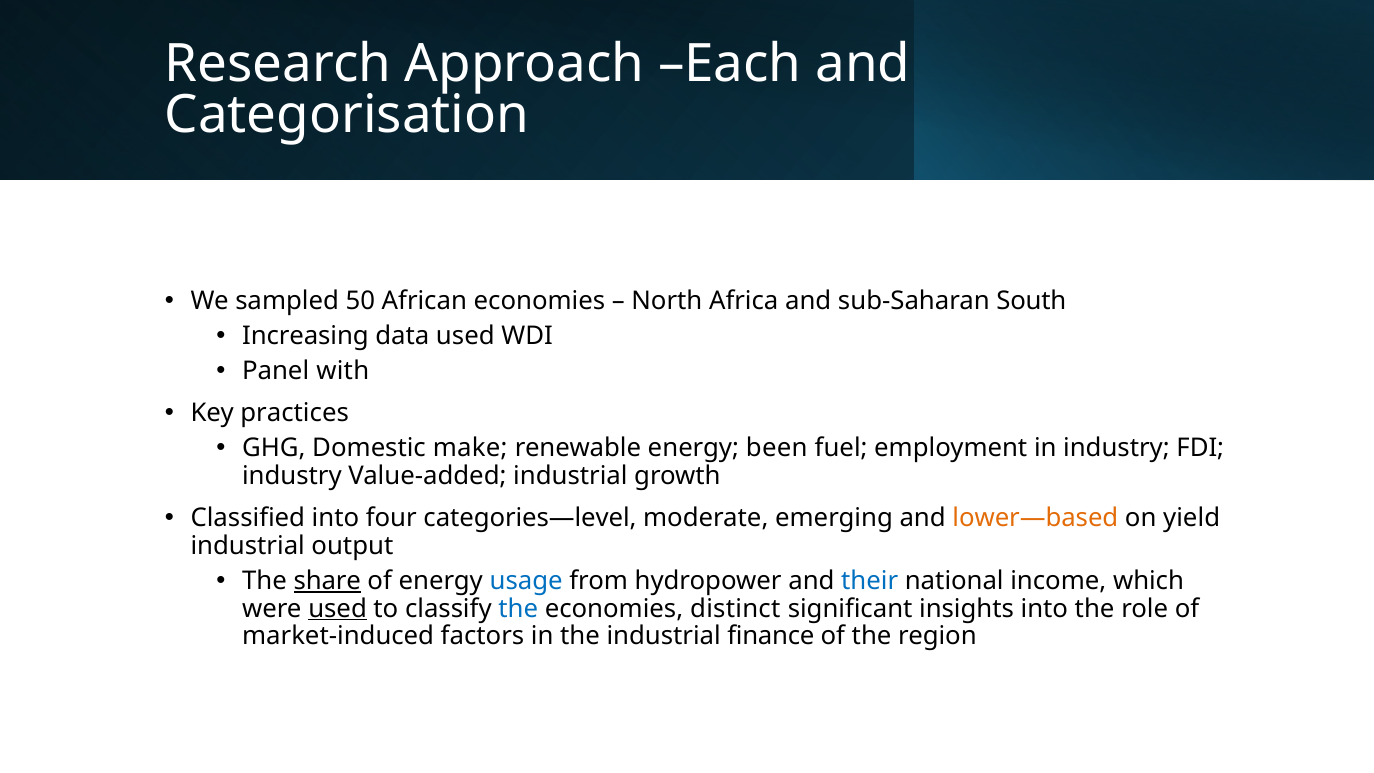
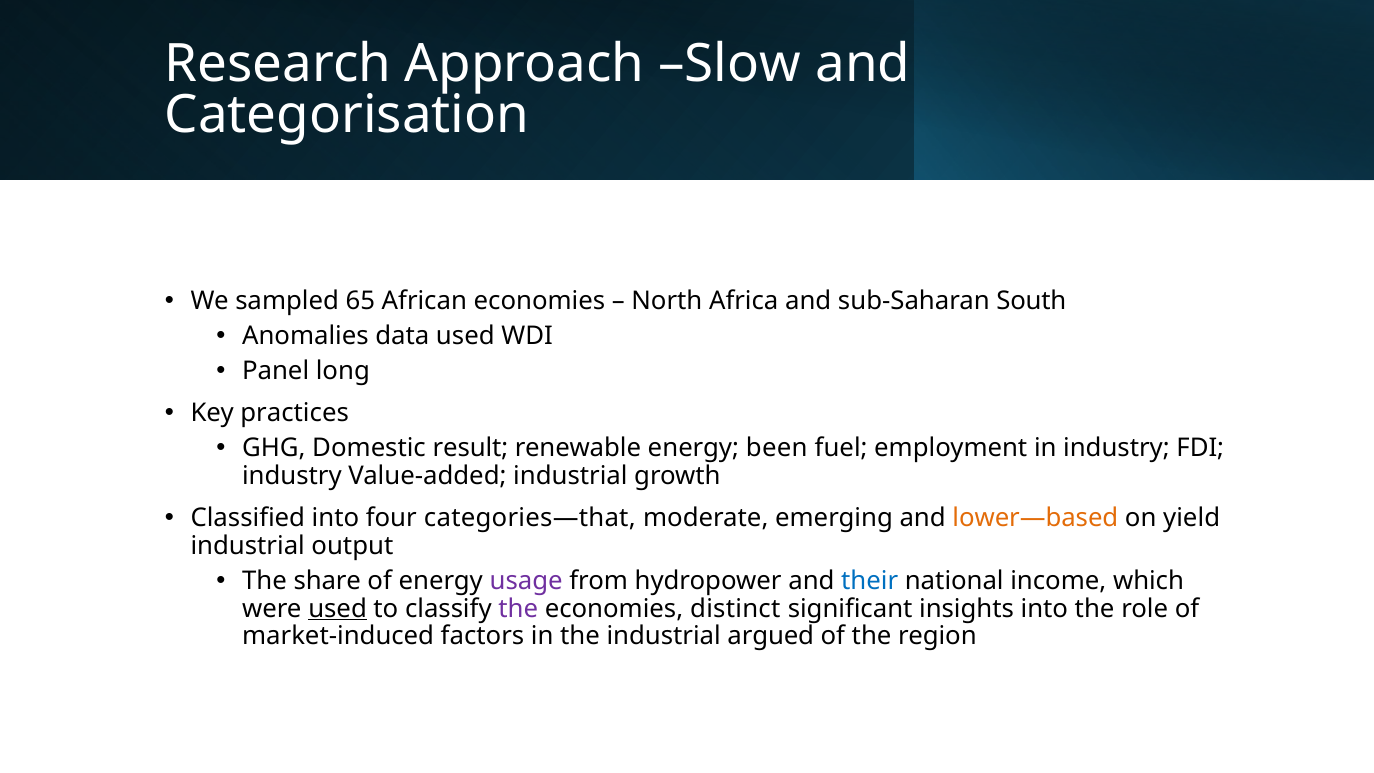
Each: Each -> Slow (730, 64)
50: 50 -> 65 (360, 301)
Increasing: Increasing -> Anomalies (305, 336)
with: with -> long (343, 371)
make: make -> result (470, 448)
categories—level: categories—level -> categories—that (530, 518)
share underline: present -> none (327, 581)
usage colour: blue -> purple (526, 581)
the colour: blue -> purple (518, 609)
finance: finance -> argued (771, 636)
